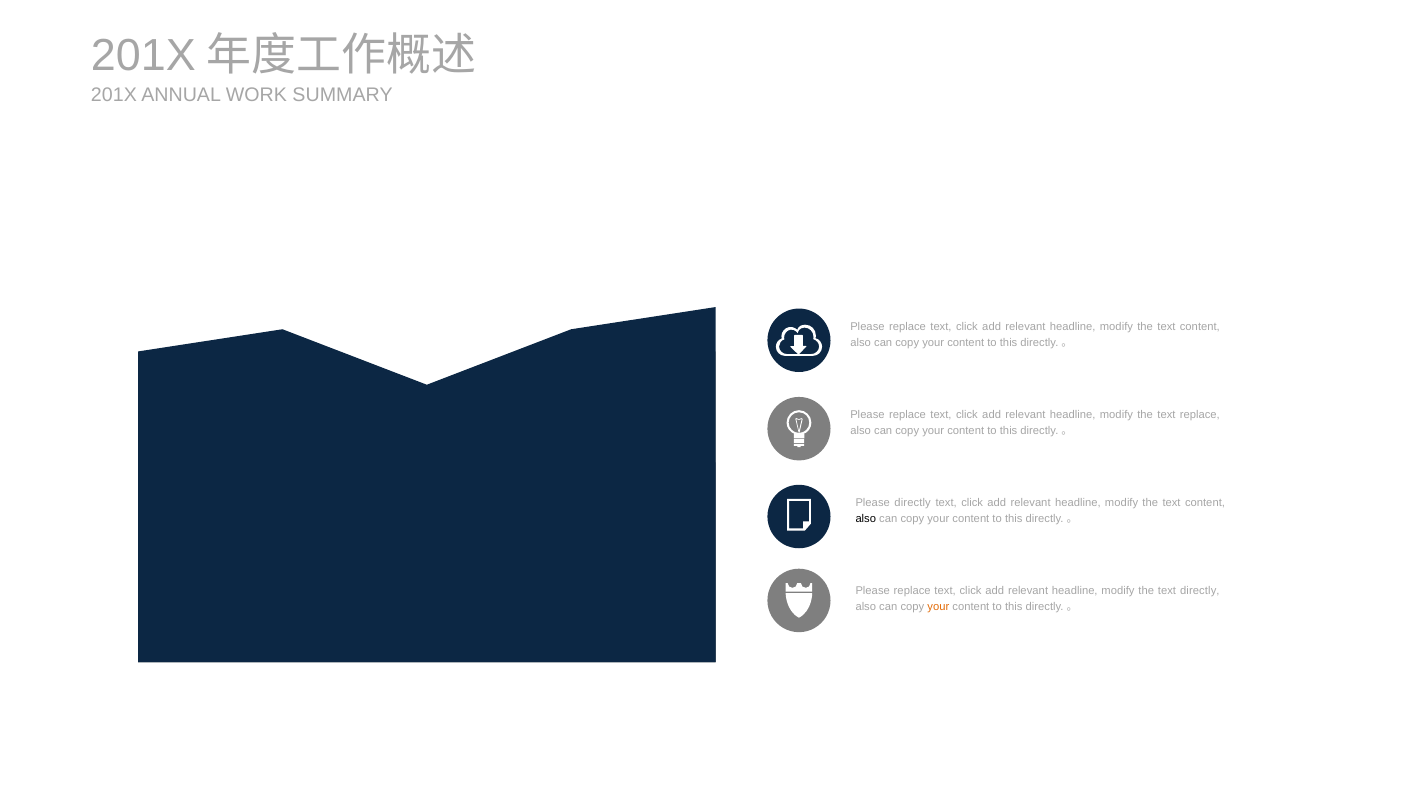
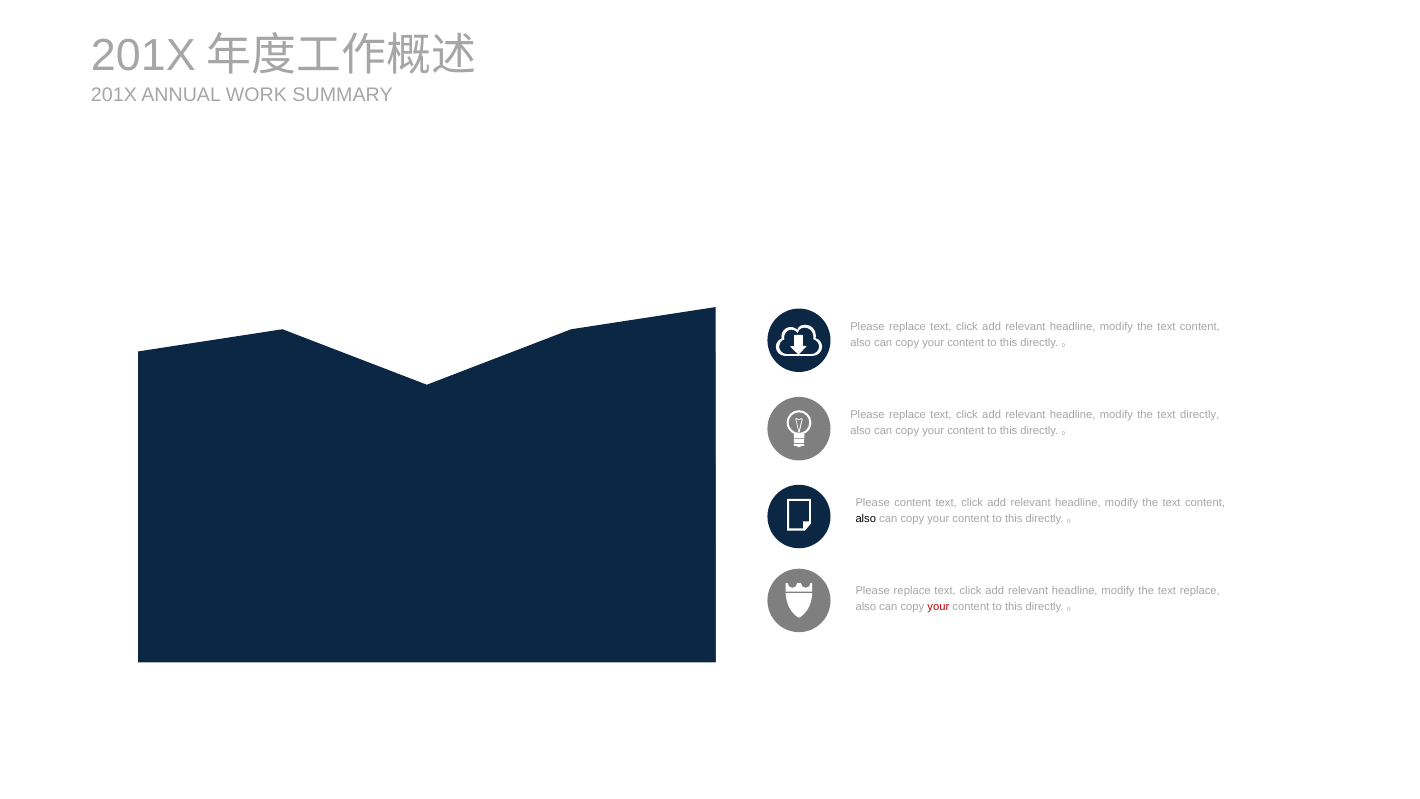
text replace: replace -> directly (1200, 414)
Please directly: directly -> content (913, 502)
text directly: directly -> replace (1200, 590)
your colour: orange -> red (938, 606)
